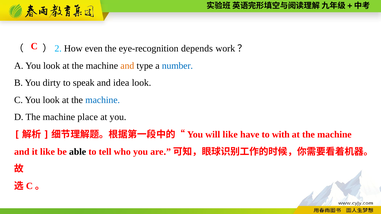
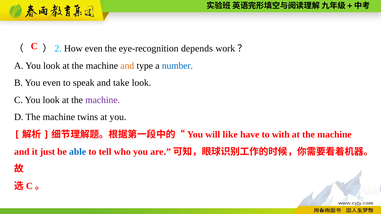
You dirty: dirty -> even (52, 83)
idea: idea -> take (121, 83)
machine colour: blue -> purple (103, 100)
place: place -> twins (88, 117)
it like: like -> just (48, 152)
able colour: black -> blue (78, 152)
